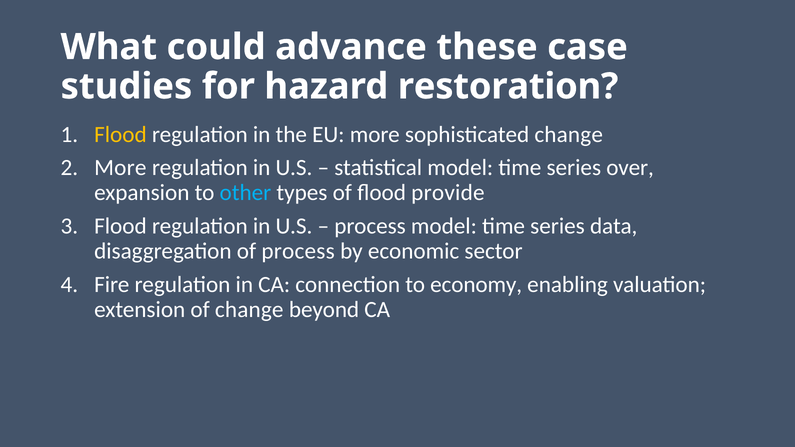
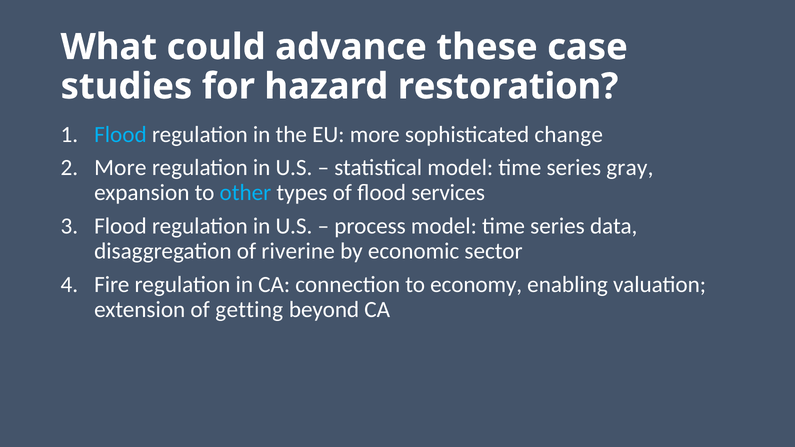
Flood colour: yellow -> light blue (120, 134)
over: over -> gray (630, 168)
provide: provide -> services (448, 193)
of process: process -> riverine (298, 251)
of change: change -> getting (249, 310)
